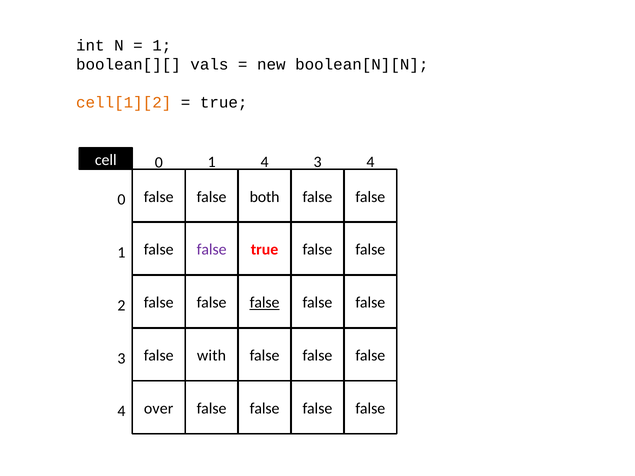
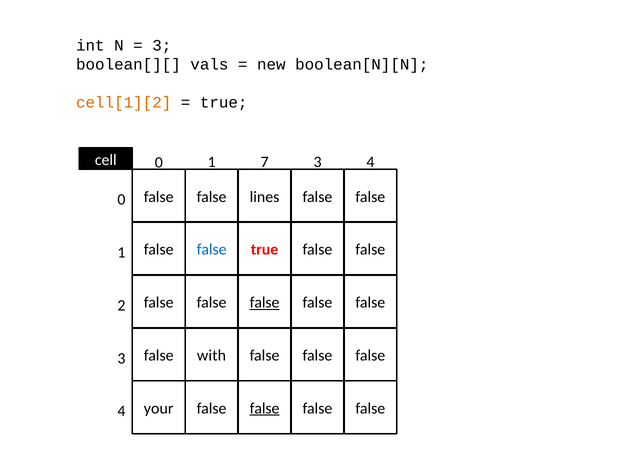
1: 1 -> 3 (162, 45)
1 4: 4 -> 7 (265, 162)
both: both -> lines (265, 197)
false colour: purple -> blue (212, 250)
over: over -> your (159, 409)
false underline: none -> present (265, 409)
